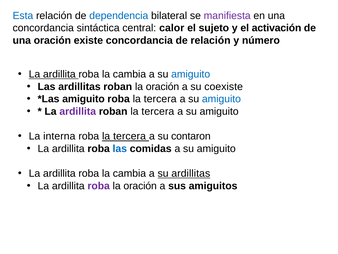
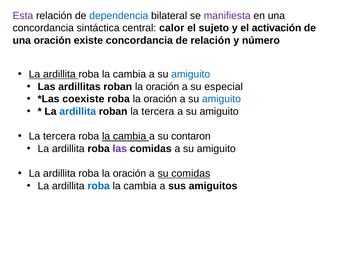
Esta colour: blue -> purple (23, 16)
coexiste: coexiste -> especial (224, 86)
amiguito: amiguito -> coexiste (83, 99)
tercera: tercera -> oración (160, 99)
ardillita colour: purple -> blue (78, 111)
interna: interna -> tercera (59, 136)
tercera: tercera -> cambia (130, 136)
las colour: blue -> purple (120, 148)
cambia: cambia -> oración (129, 173)
su ardillitas: ardillitas -> comidas (191, 173)
roba colour: purple -> blue (99, 186)
oración: oración -> cambia (140, 186)
